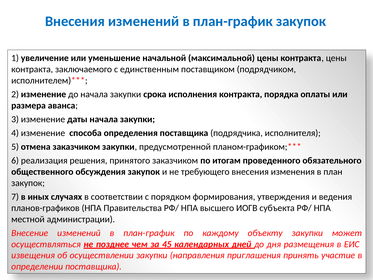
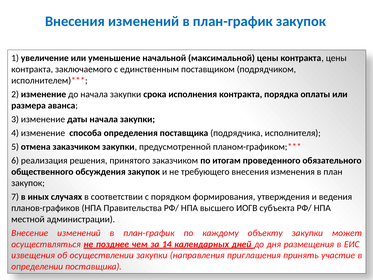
45: 45 -> 14 (167, 244)
